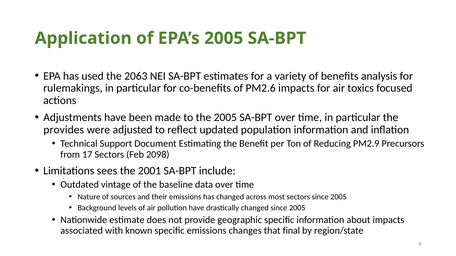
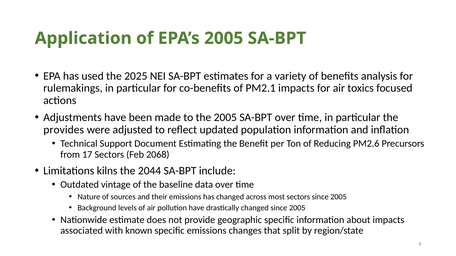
2063: 2063 -> 2025 (136, 76)
PM2.6: PM2.6 -> PM2.1 (261, 88)
PM2.9: PM2.9 -> PM2.6 (366, 144)
2098: 2098 -> 2068 (158, 155)
sees: sees -> kilns (107, 171)
2001: 2001 -> 2044 (150, 171)
final: final -> split (291, 231)
